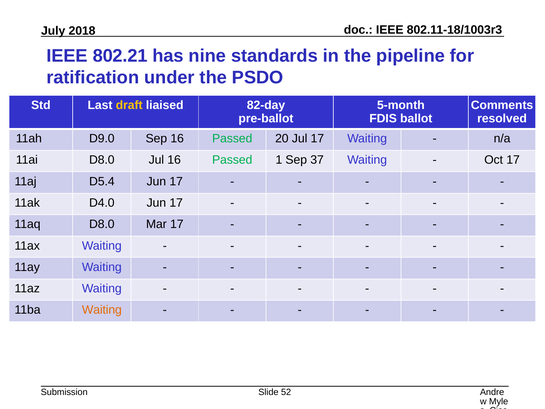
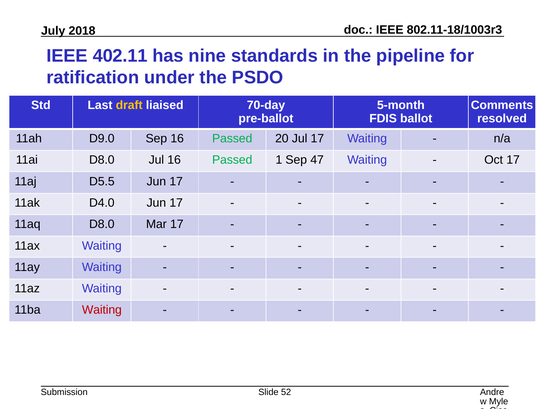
802.21: 802.21 -> 402.11 (120, 56)
82-day: 82-day -> 70-day (266, 105)
37: 37 -> 47 (317, 160)
D5.4: D5.4 -> D5.5 (102, 181)
Waiting colour: orange -> red (102, 310)
